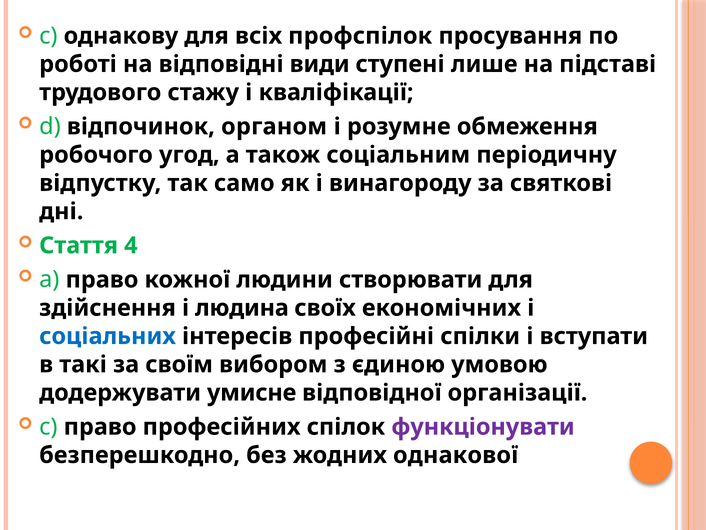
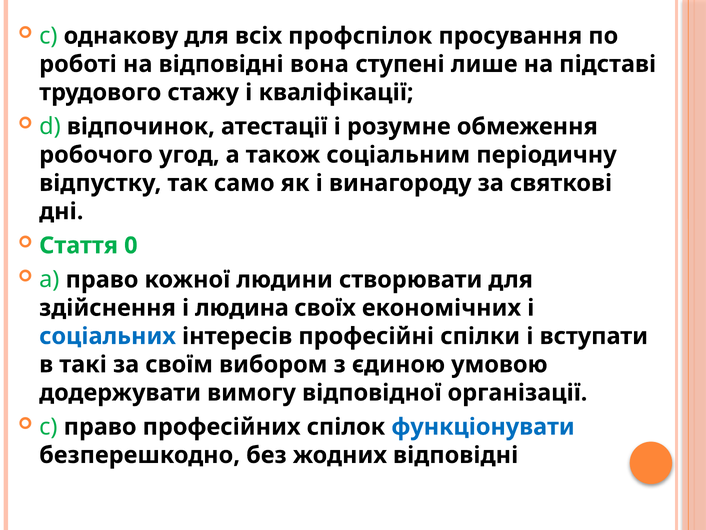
види: види -> вона (319, 64)
органом: органом -> атестації (274, 126)
4: 4 -> 0 (131, 245)
умисне: умисне -> вимогу (252, 392)
функціонувати colour: purple -> blue (483, 427)
жодних однакової: однакової -> відповідні (456, 455)
